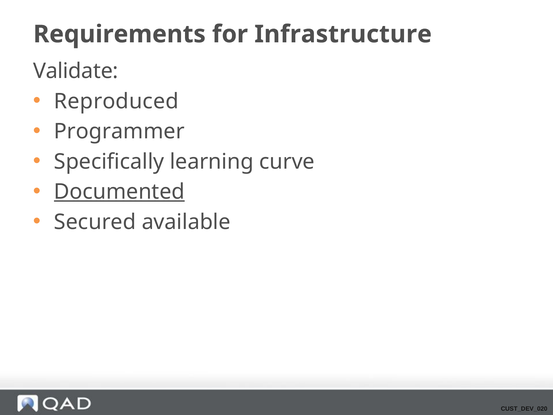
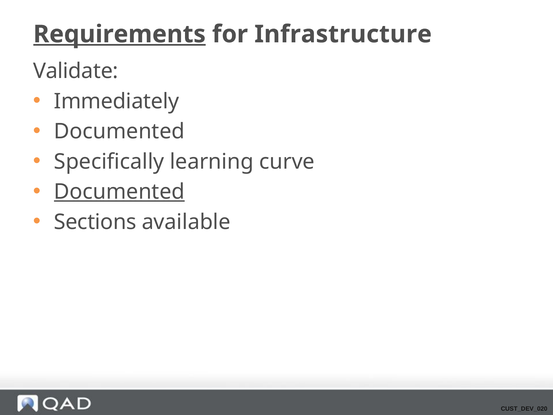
Requirements underline: none -> present (119, 34)
Reproduced: Reproduced -> Immediately (117, 101)
Programmer: Programmer -> Documented (119, 131)
Secured: Secured -> Sections (95, 222)
